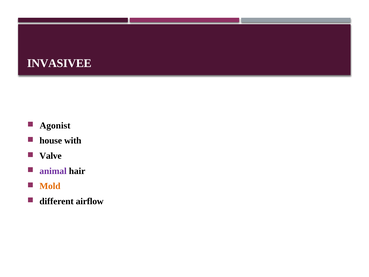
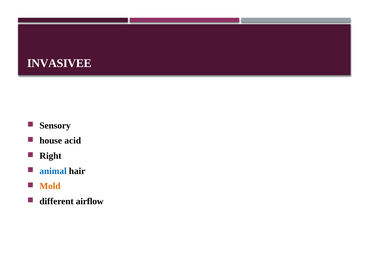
Agonist: Agonist -> Sensory (55, 125)
with: with -> acid (73, 141)
Valve: Valve -> Right (50, 156)
animal colour: purple -> blue (53, 171)
